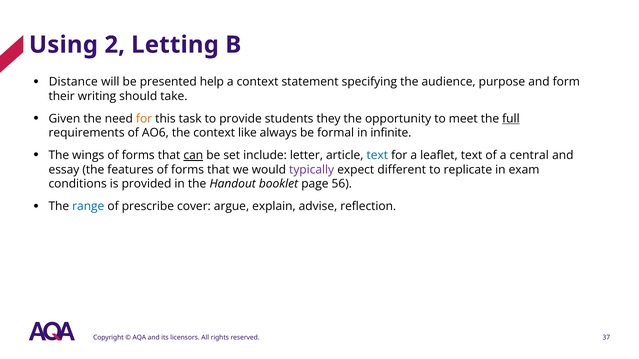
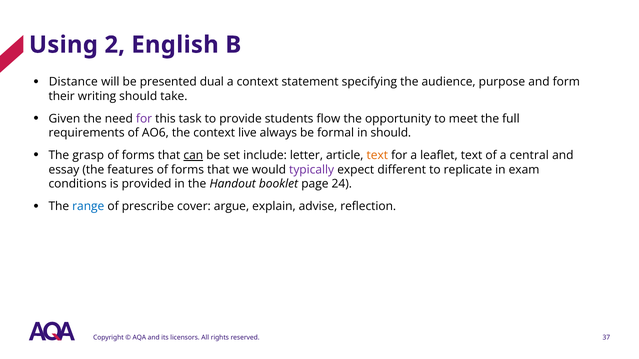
Letting: Letting -> English (175, 45)
help: help -> dual (212, 82)
for colour: orange -> purple (144, 119)
they: they -> flow (328, 119)
full underline: present -> none (511, 119)
like: like -> live (247, 133)
in infinite: infinite -> should (391, 133)
wings: wings -> grasp (88, 155)
text colour: blue -> orange (377, 155)
56: 56 -> 24 (342, 184)
